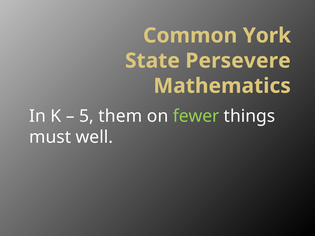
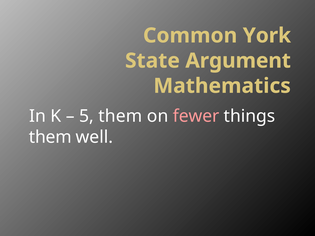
Persevere: Persevere -> Argument (238, 61)
fewer colour: light green -> pink (196, 116)
must: must -> them (50, 137)
